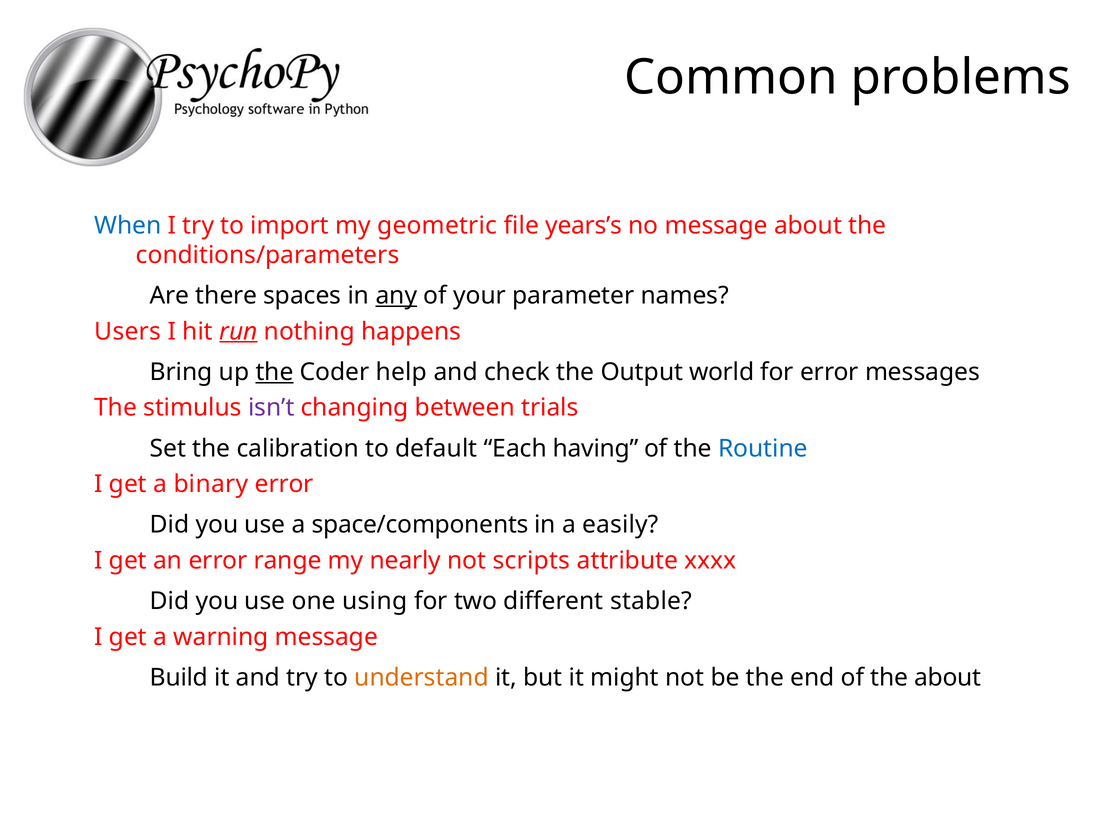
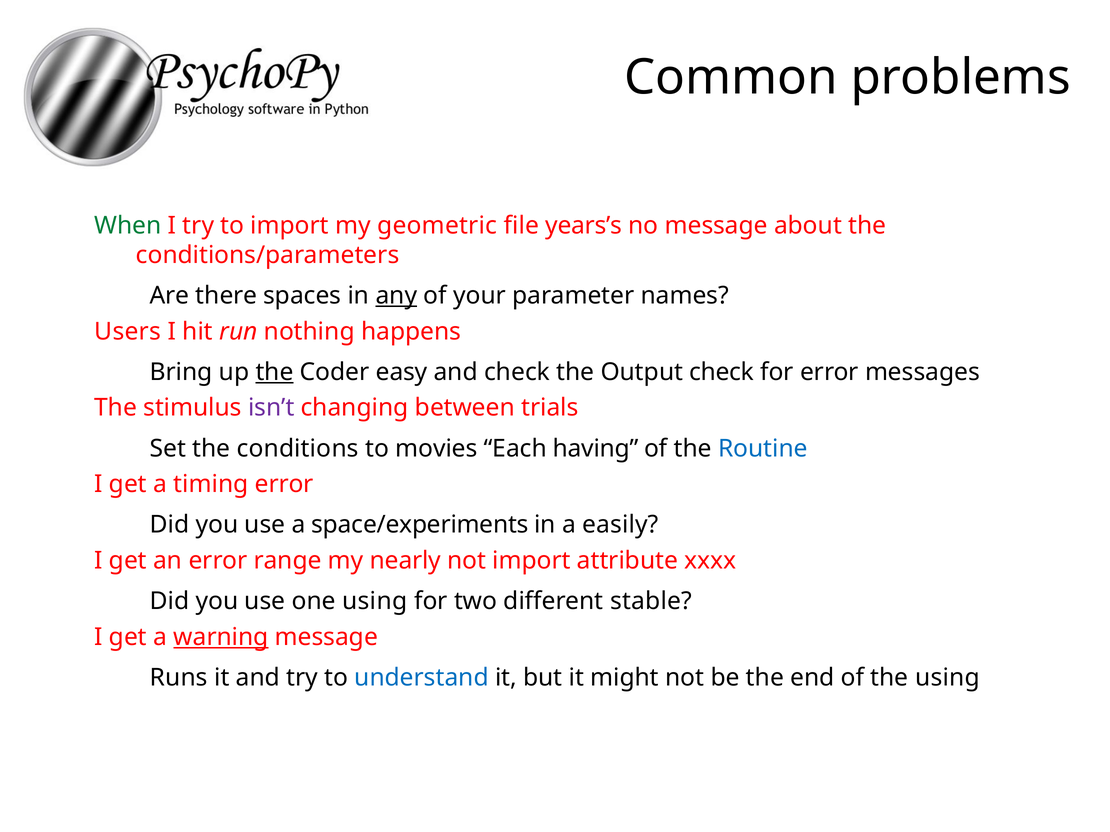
When colour: blue -> green (128, 226)
run underline: present -> none (239, 332)
help: help -> easy (402, 372)
Output world: world -> check (722, 372)
calibration: calibration -> conditions (298, 449)
default: default -> movies (436, 449)
binary: binary -> timing (211, 484)
space/components: space/components -> space/experiments (420, 525)
not scripts: scripts -> import (531, 561)
warning underline: none -> present (221, 637)
Build: Build -> Runs (179, 678)
understand colour: orange -> blue (422, 678)
the about: about -> using (948, 678)
